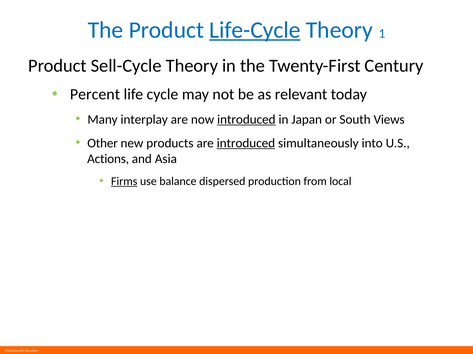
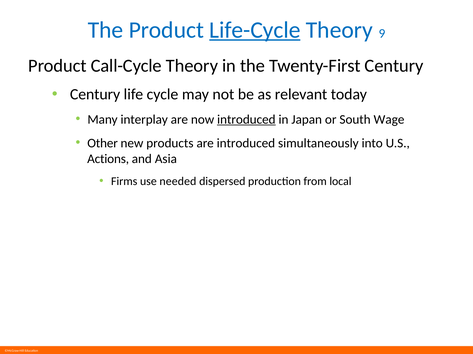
1: 1 -> 9 (382, 34)
Sell-Cycle: Sell-Cycle -> Call-Cycle (126, 66)
Percent: Percent -> Century (95, 95)
Views: Views -> Wage (389, 120)
introduced underline: present -> none (246, 143)
Firms underline: present -> none (124, 182)
balance: balance -> needed (178, 182)
